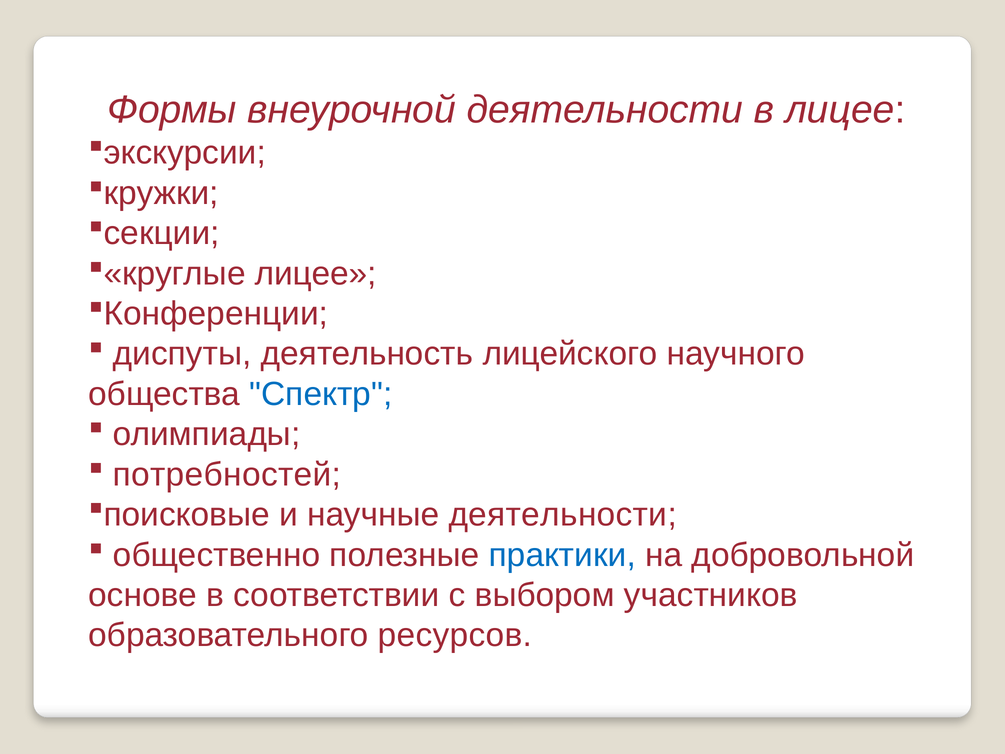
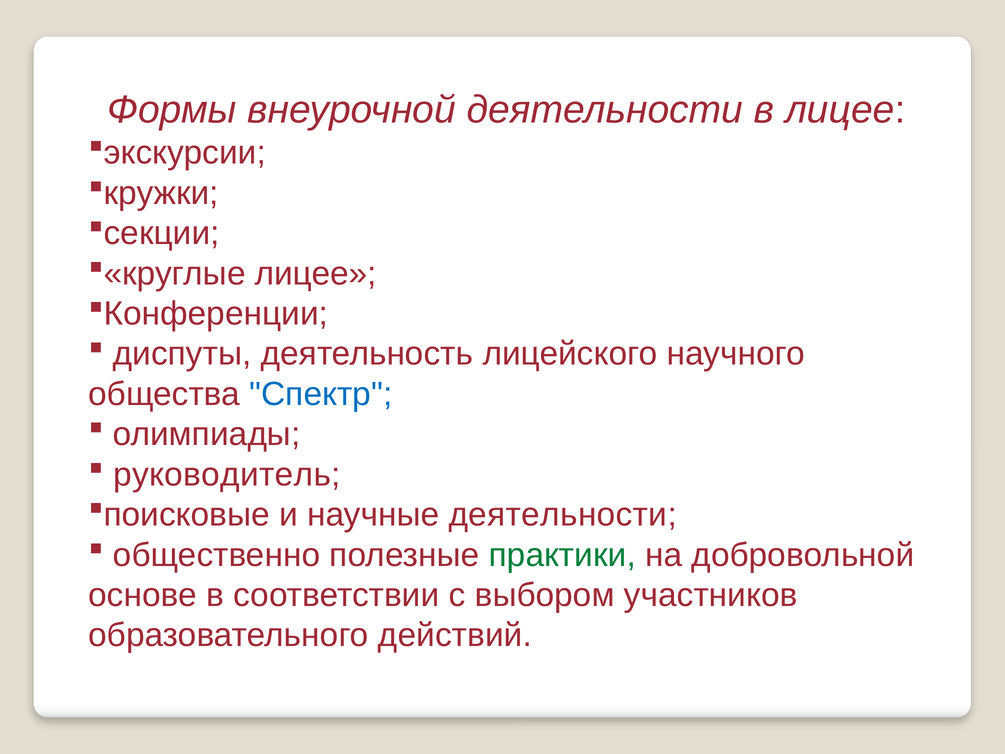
потребностей: потребностей -> руководитель (227, 474)
практики colour: blue -> green (562, 555)
ресурсов: ресурсов -> действий (455, 635)
